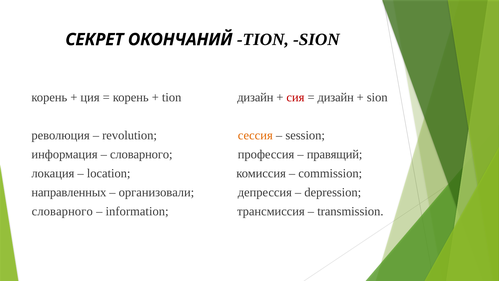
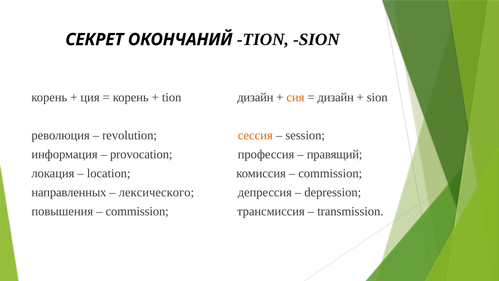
сия colour: red -> orange (295, 97)
словарного: словарного -> provocation (141, 154)
организовали: организовали -> лексического (156, 192)
словарного: словарного -> повышения (62, 211)
information: information -> commission (137, 211)
